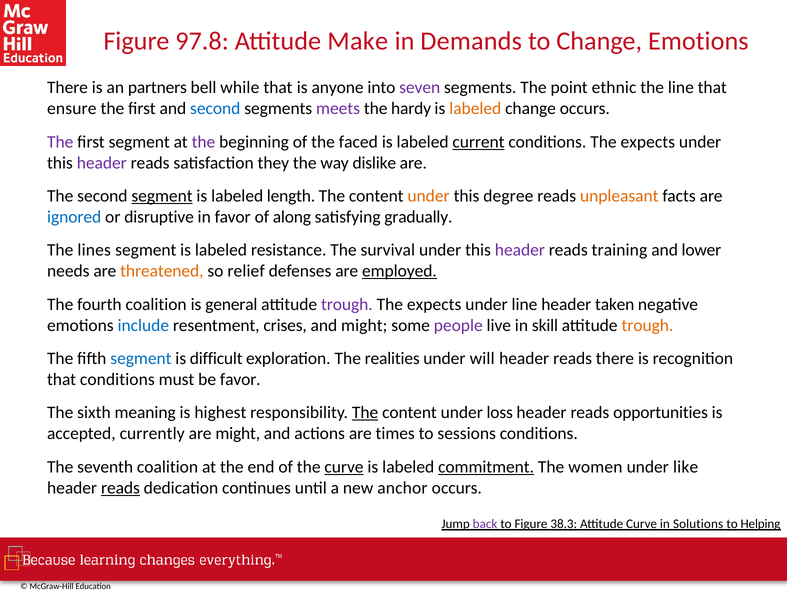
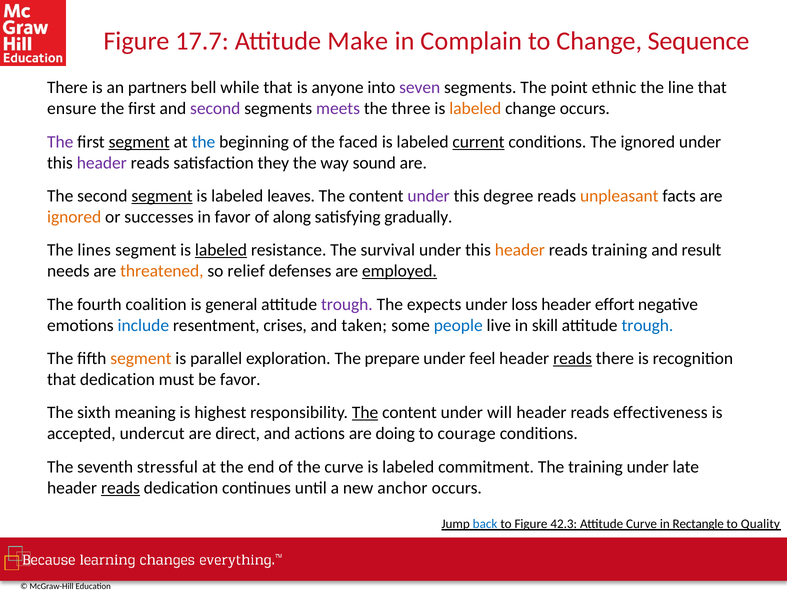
97.8: 97.8 -> 17.7 (202, 41)
Demands: Demands -> Complain (471, 41)
Change Emotions: Emotions -> Sequence (698, 41)
second colour: blue -> purple (215, 109)
hardy: hardy -> three (411, 109)
segment underline: none -> present (139, 142)
the colour: purple -> blue (203, 142)
conditions The expects: expects -> ignored (648, 142)
dislike: dislike -> sound (374, 163)
length: length -> leaves (291, 196)
under colour: orange -> purple (429, 196)
ignored colour: blue -> orange (74, 217)
disruptive: disruptive -> successes (159, 217)
labeled underline: none -> present (221, 250)
header colour: purple -> orange (520, 250)
lower: lower -> result (701, 250)
under line: line -> loss (525, 304)
taken: taken -> effort (615, 304)
and might: might -> taken (364, 325)
people colour: purple -> blue (458, 325)
trough colour: orange -> blue (647, 325)
segment colour: blue -> orange (141, 359)
difficult: difficult -> parallel (216, 359)
realities: realities -> prepare (392, 359)
will: will -> feel (482, 359)
reads underline: none -> present (573, 359)
that conditions: conditions -> dedication (117, 380)
loss: loss -> will (500, 413)
opportunities: opportunities -> effectiveness (660, 413)
currently: currently -> undercut (152, 434)
are might: might -> direct (238, 434)
times: times -> doing (395, 434)
sessions: sessions -> courage (467, 434)
seventh coalition: coalition -> stressful (167, 467)
curve underline: present -> none (344, 467)
commitment underline: present -> none (486, 467)
The women: women -> training (595, 467)
like: like -> late (686, 467)
back colour: purple -> blue (485, 524)
38.3: 38.3 -> 42.3 (564, 524)
Solutions: Solutions -> Rectangle (698, 524)
Helping: Helping -> Quality (760, 524)
